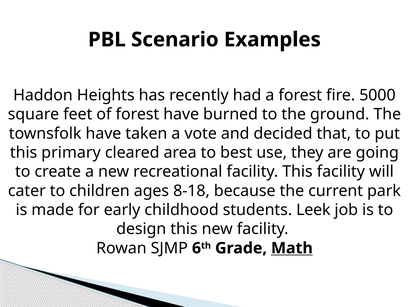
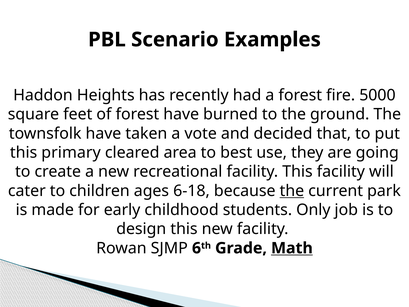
8-18: 8-18 -> 6-18 (191, 191)
the underline: none -> present (292, 191)
Leek: Leek -> Only (313, 210)
